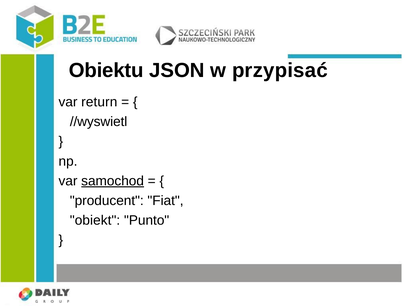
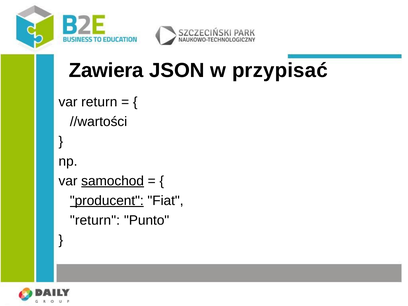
Obiektu: Obiektu -> Zawiera (106, 71)
//wyswietl: //wyswietl -> //wartości (99, 122)
producent underline: none -> present (107, 201)
obiekt: obiekt -> return (95, 220)
